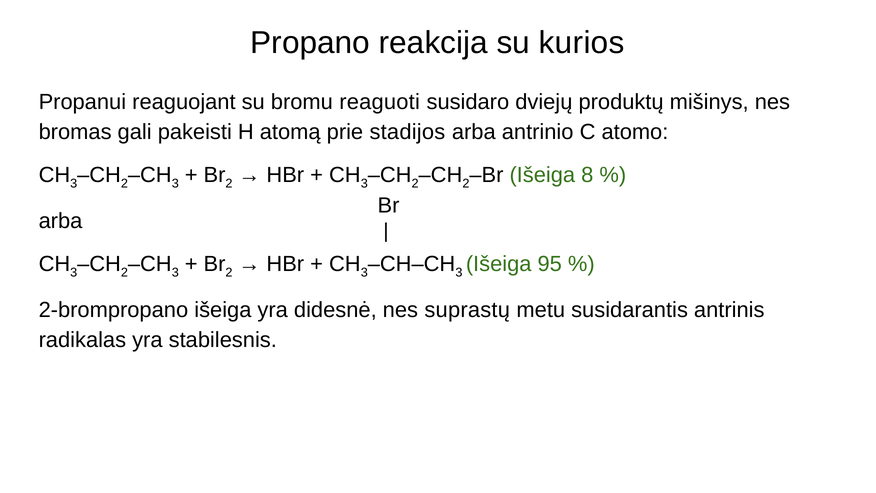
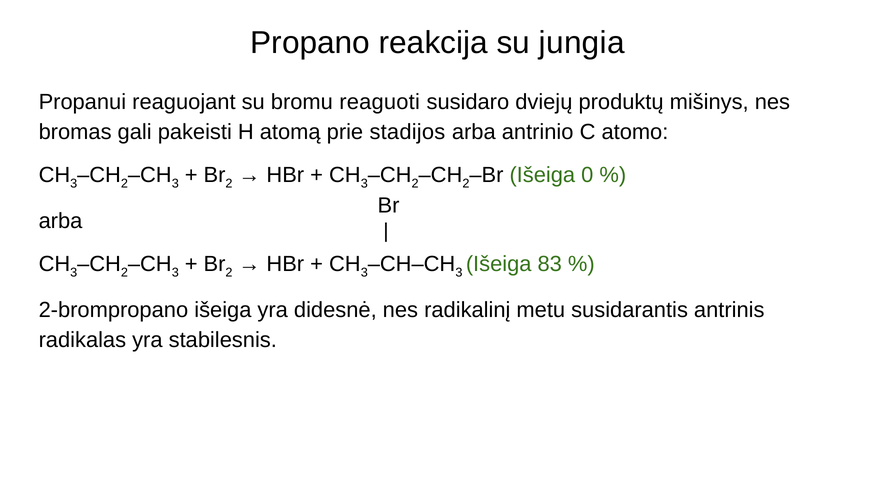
kurios: kurios -> jungia (582, 43)
8: 8 -> 0 (587, 175)
95: 95 -> 83 (550, 264)
suprastų: suprastų -> radikalinį (467, 310)
